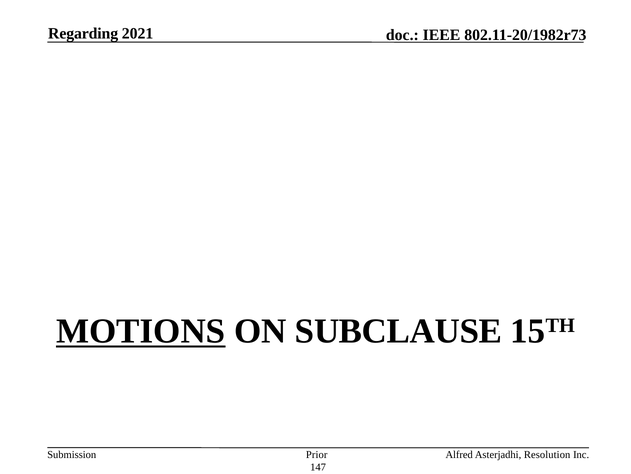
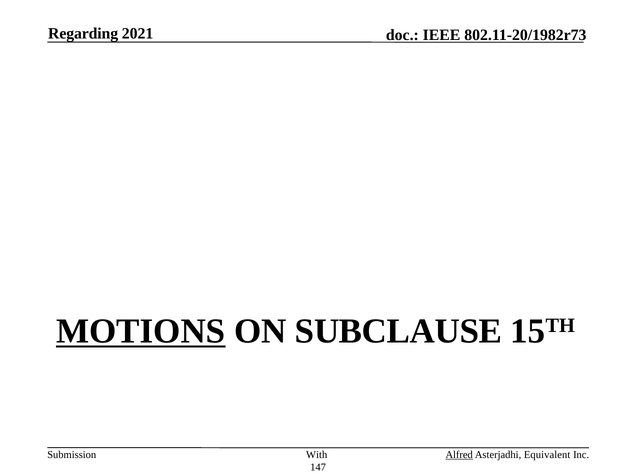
Prior: Prior -> With (317, 454)
Alfred underline: none -> present (459, 454)
Resolution: Resolution -> Equivalent (547, 454)
